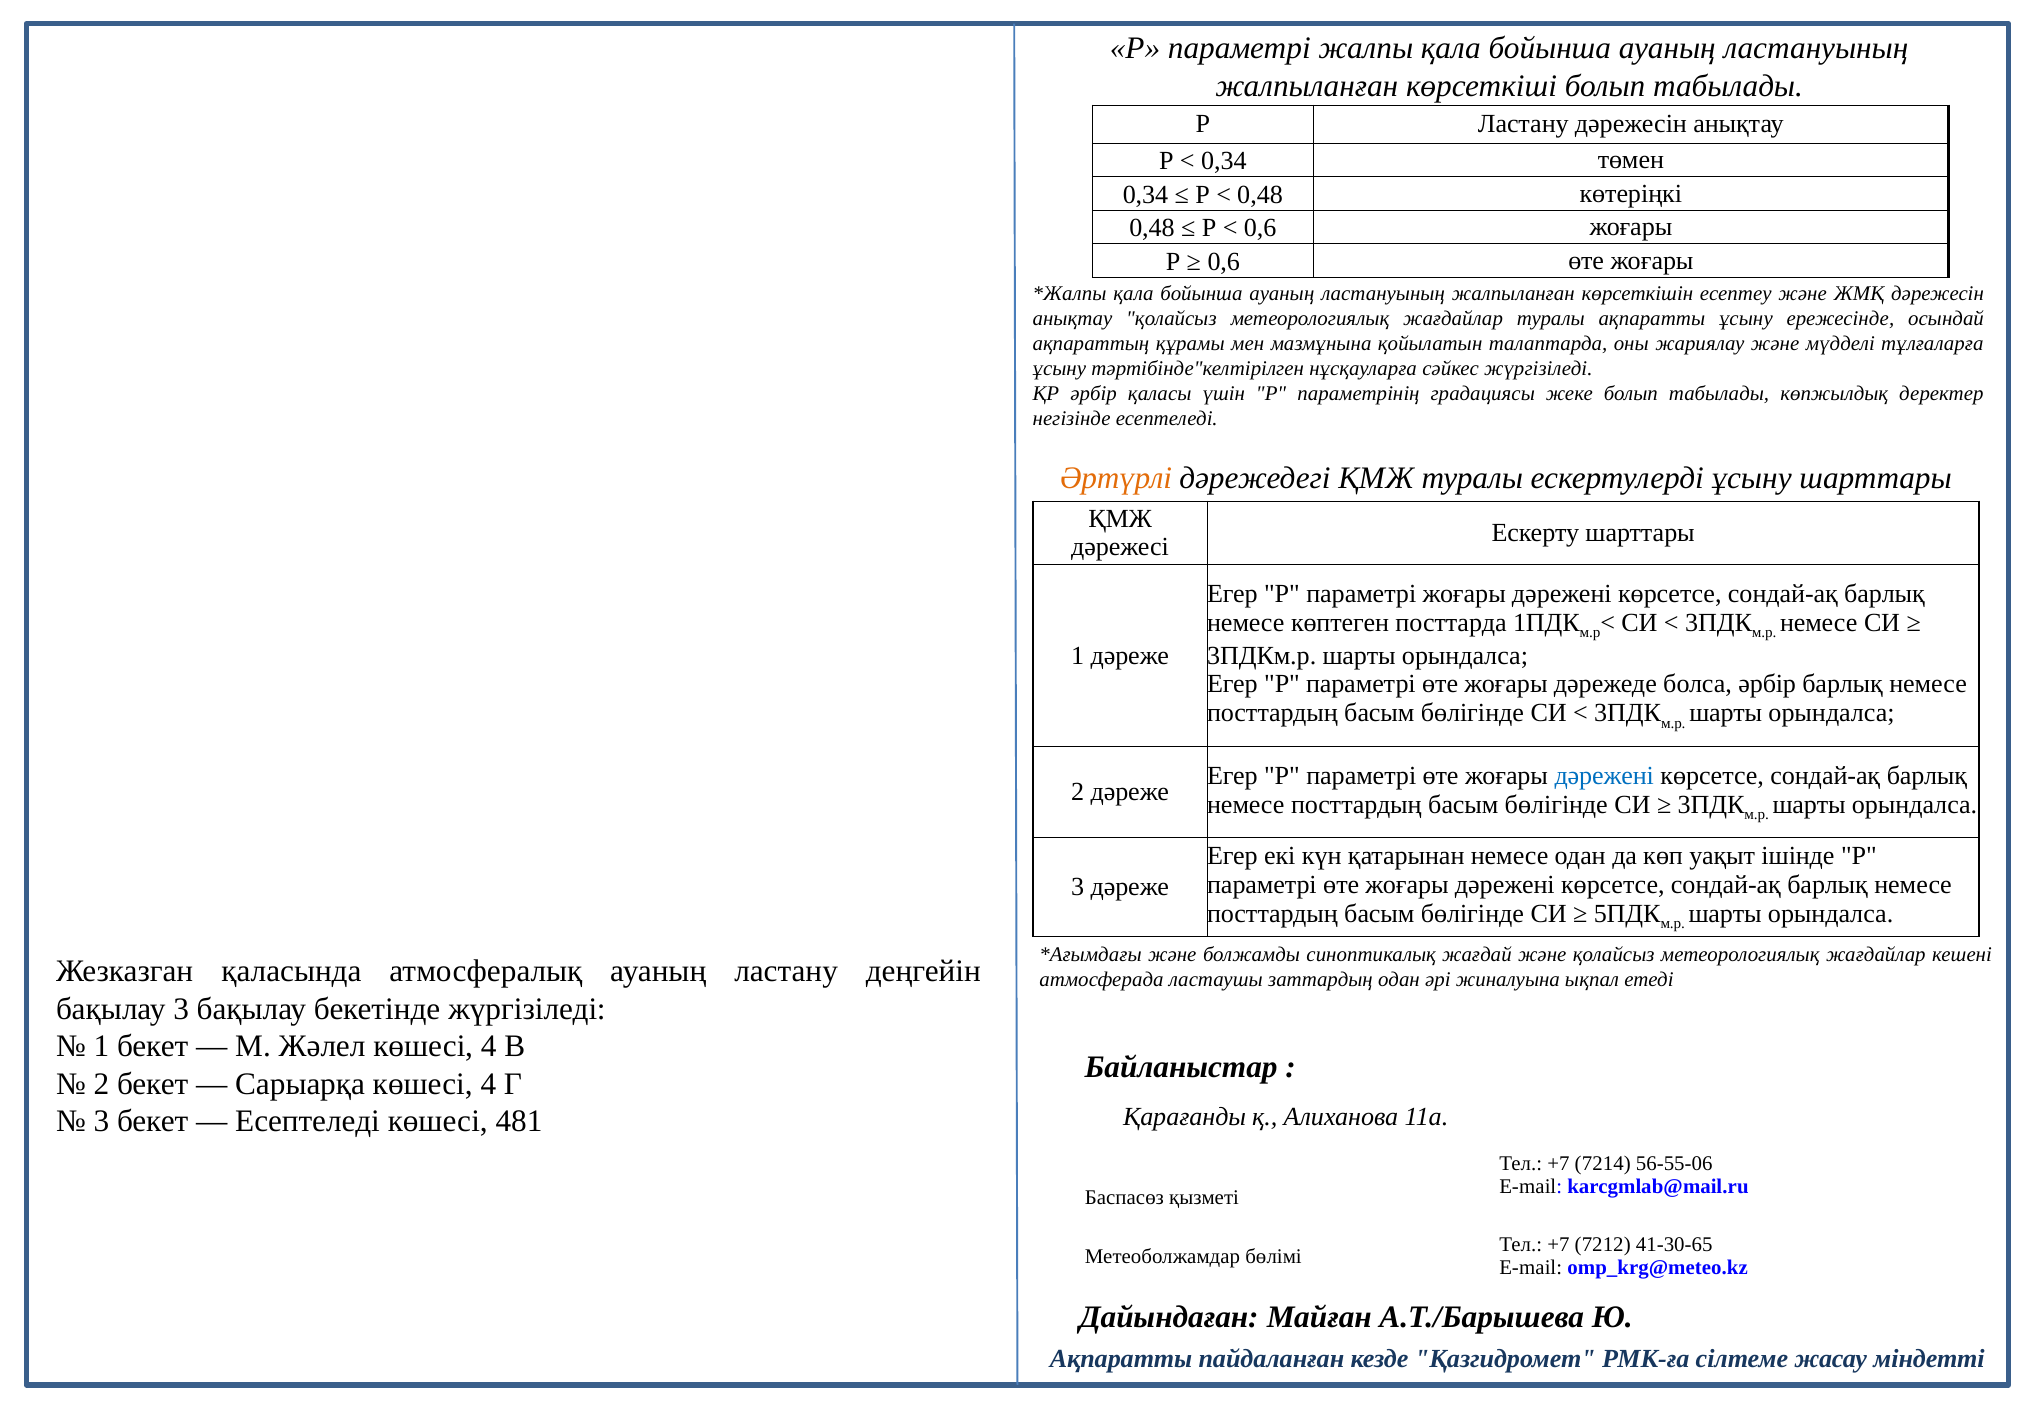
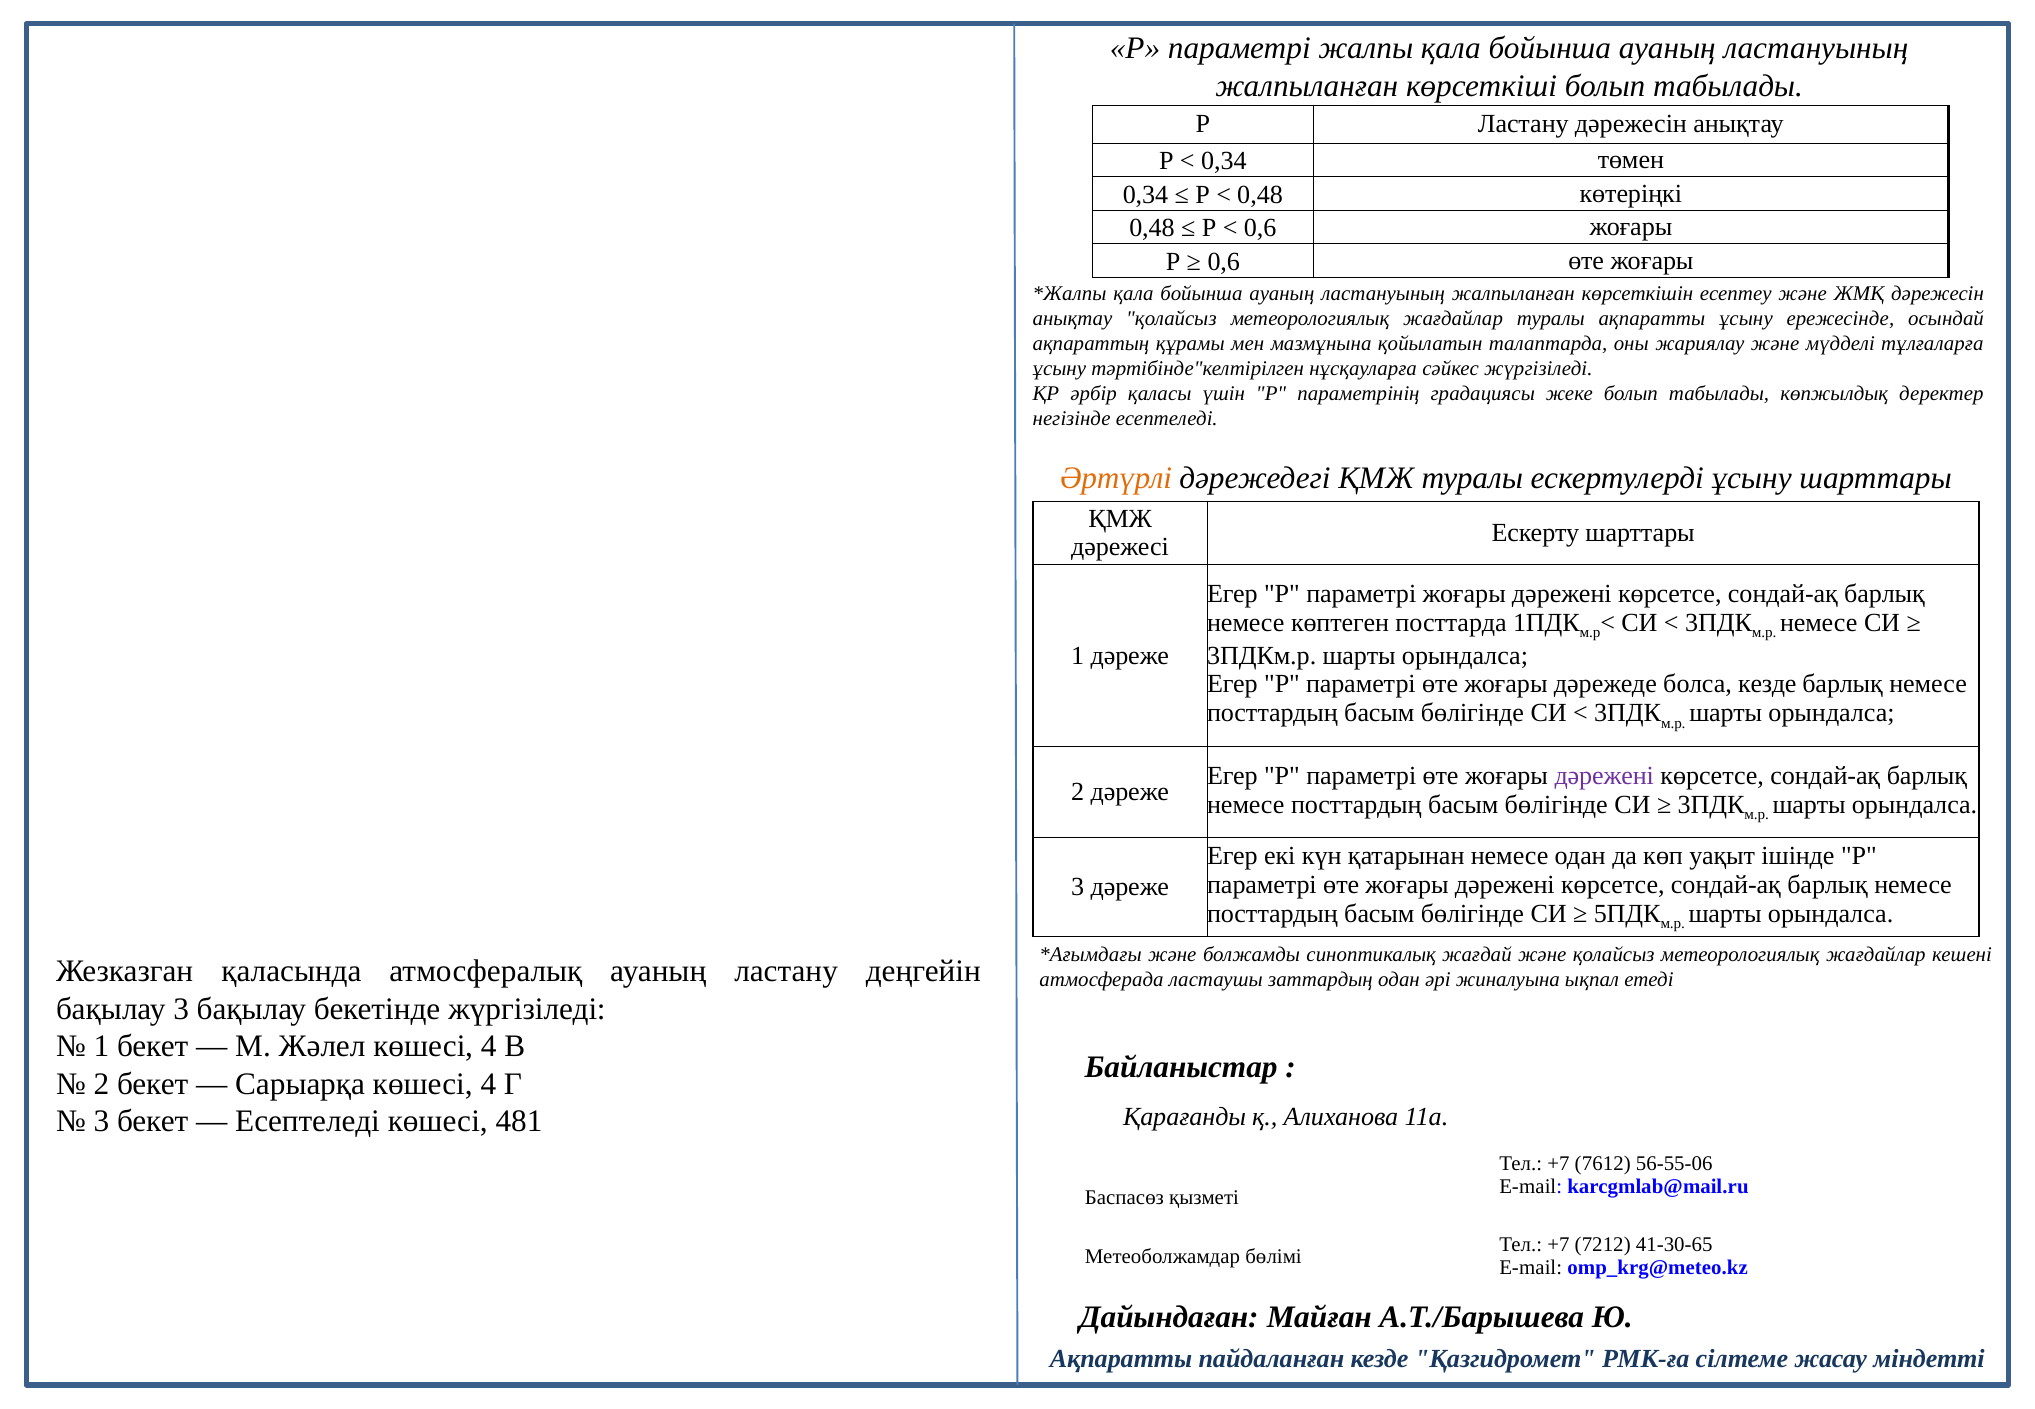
болса әрбір: әрбір -> кезде (1767, 684)
дәрежені colour: blue -> purple (1604, 776)
7214: 7214 -> 7612 (1603, 1163)
